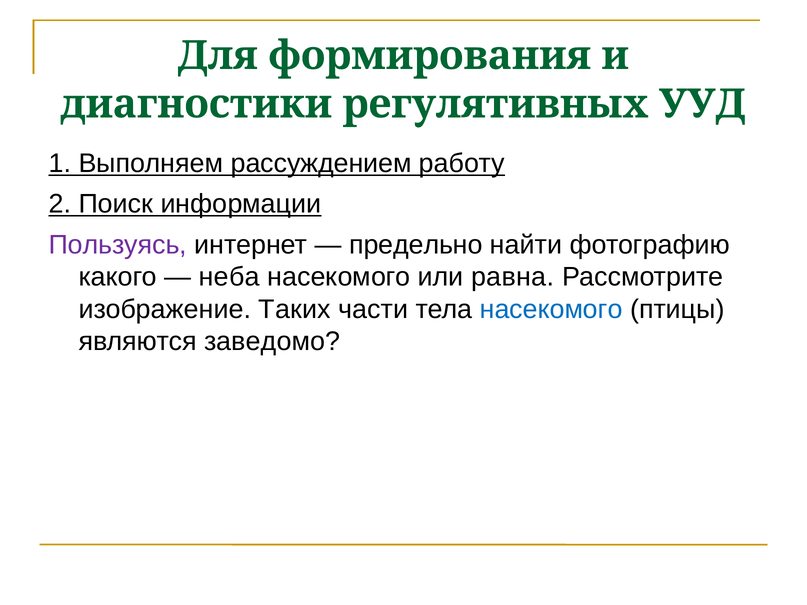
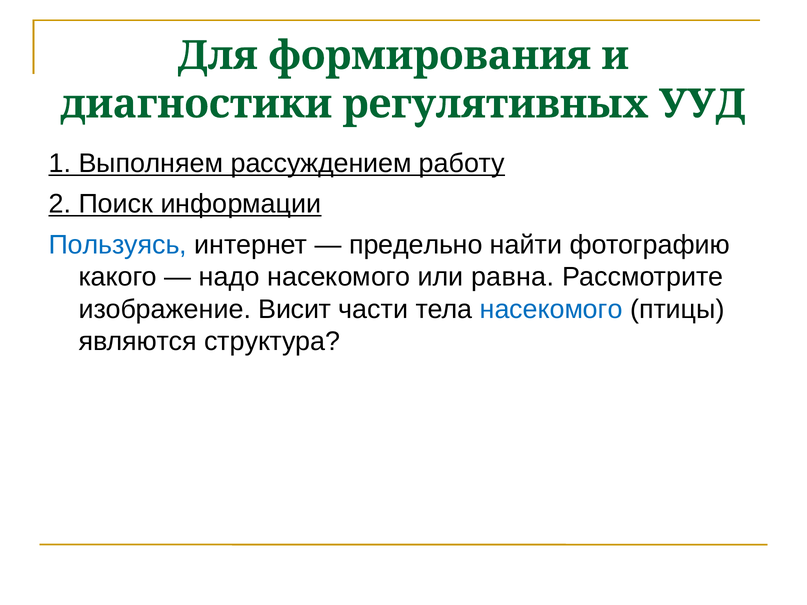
Пользуясь colour: purple -> blue (118, 245)
неба: неба -> надо (229, 277)
Таких: Таких -> Висит (295, 309)
заведомо: заведомо -> структура (272, 342)
